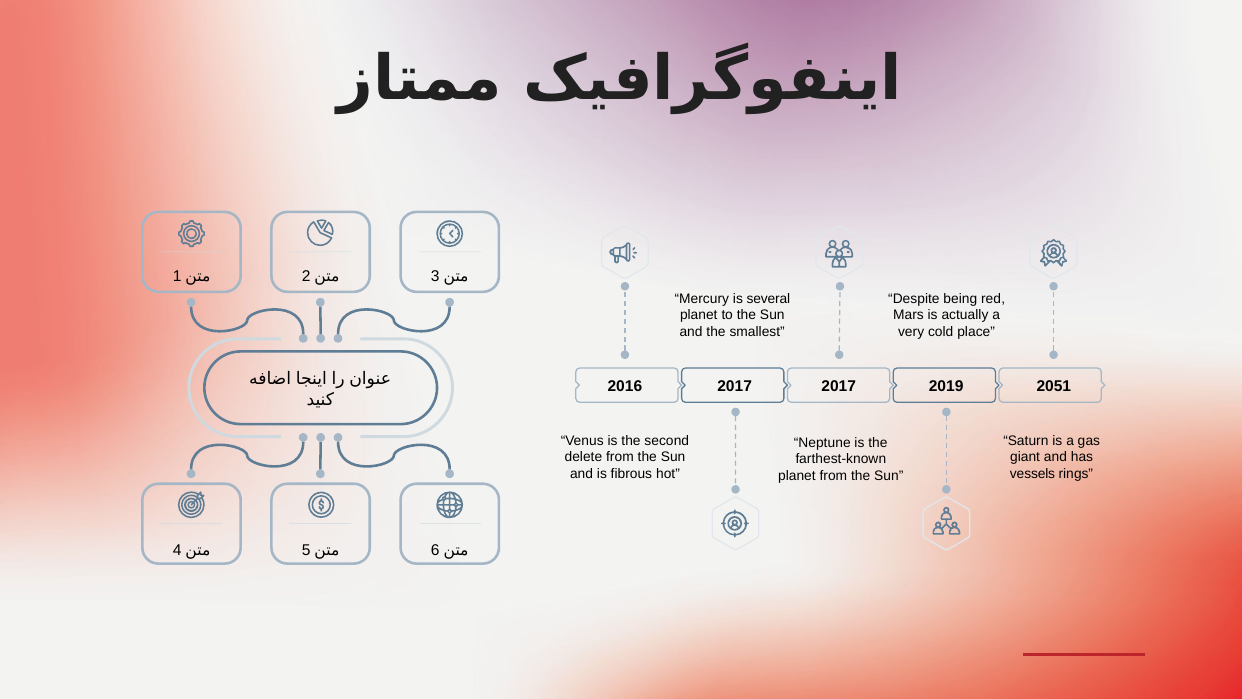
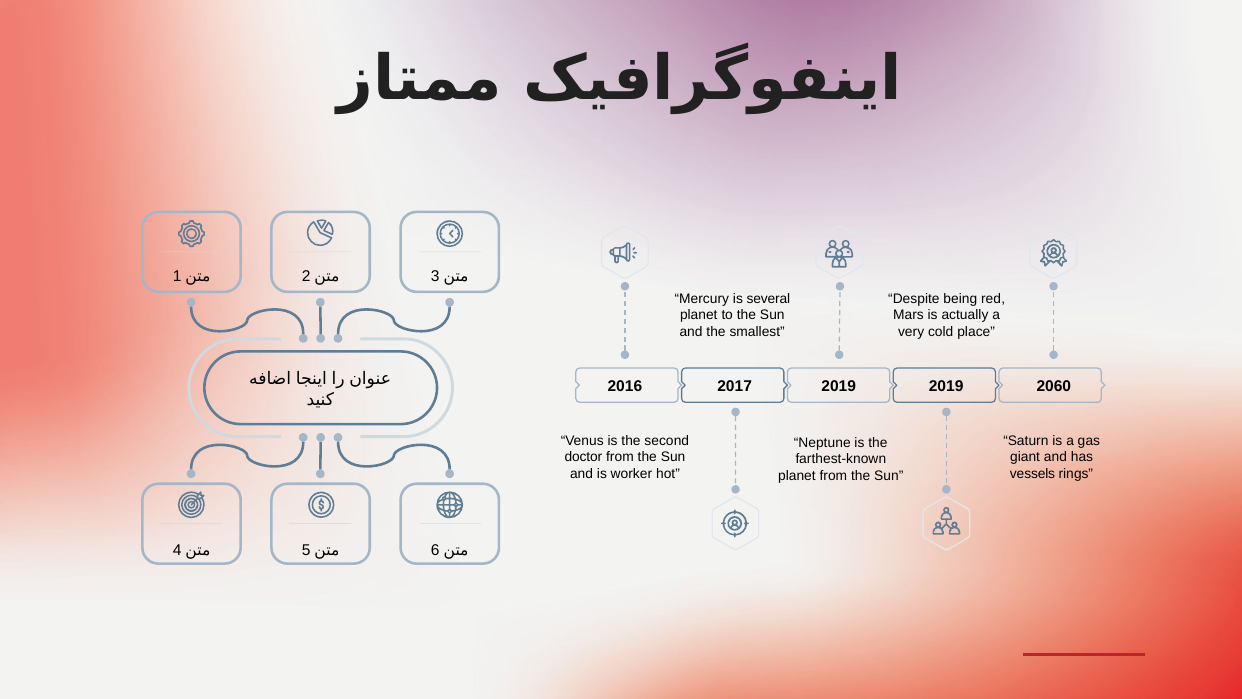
2017 2017: 2017 -> 2019 (839, 386)
2051: 2051 -> 2060 (1054, 386)
delete: delete -> doctor (583, 457)
fibrous: fibrous -> worker (631, 474)
